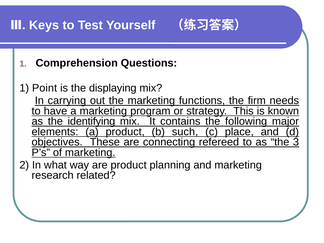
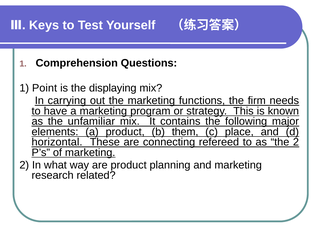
identifying: identifying -> unfamiliar (91, 121)
such: such -> them (185, 132)
objectives: objectives -> horizontal (57, 142)
the 3: 3 -> 2 (296, 142)
